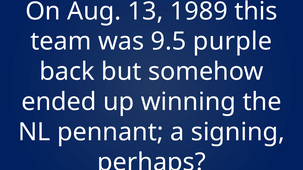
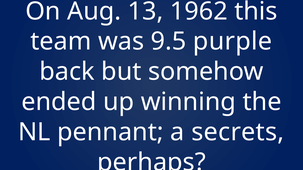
1989: 1989 -> 1962 (199, 11)
signing: signing -> secrets (238, 132)
